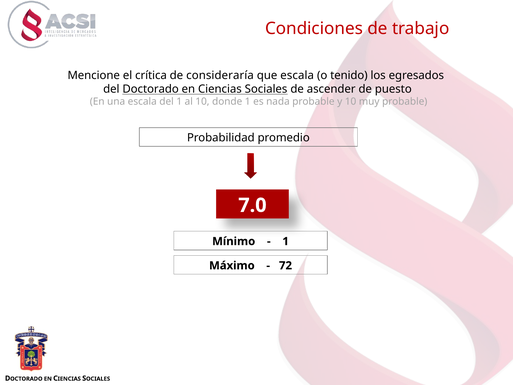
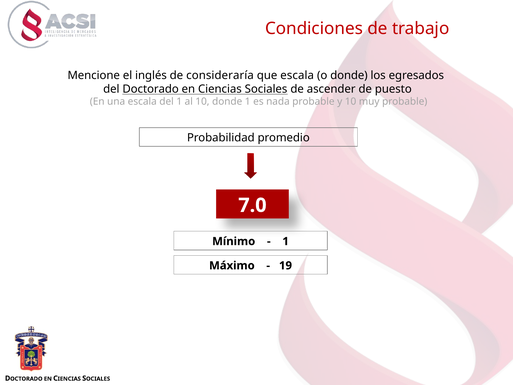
crítica: crítica -> inglés (151, 75)
o tenido: tenido -> donde (349, 75)
72: 72 -> 19 (285, 265)
